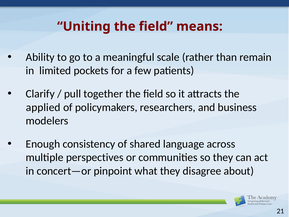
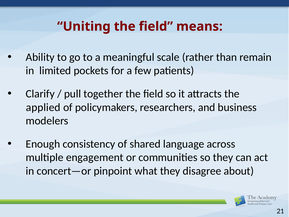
perspectives: perspectives -> engagement (95, 157)
